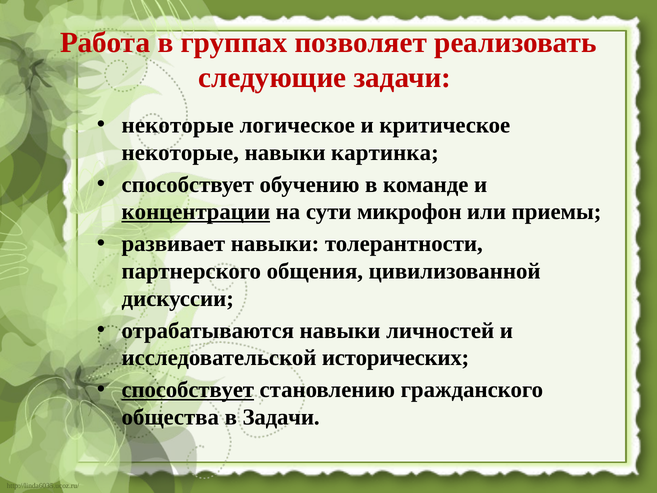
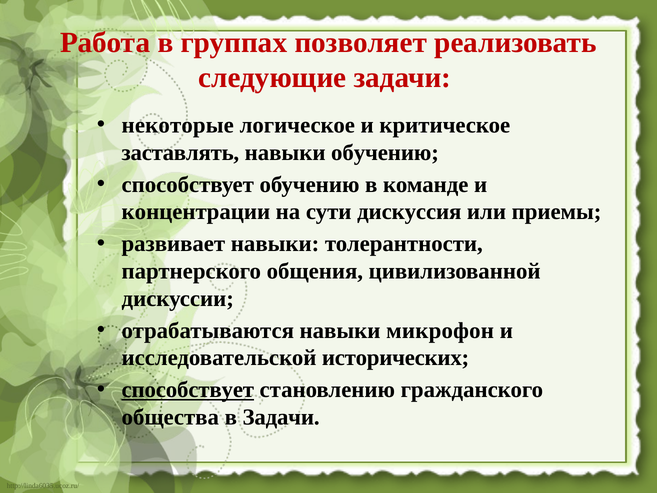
некоторые: некоторые -> заставлять (180, 153)
навыки картинка: картинка -> обучению (385, 153)
концентрации underline: present -> none (196, 212)
микрофон: микрофон -> дискуссия (409, 212)
личностей: личностей -> микрофон (440, 330)
